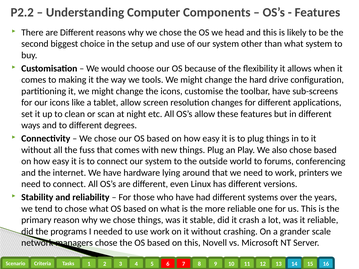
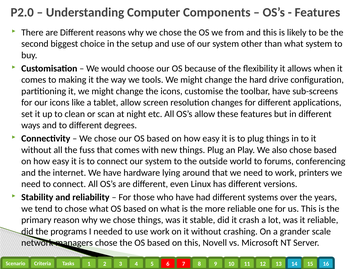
P2.2: P2.2 -> P2.0 (22, 13)
head: head -> from (234, 32)
